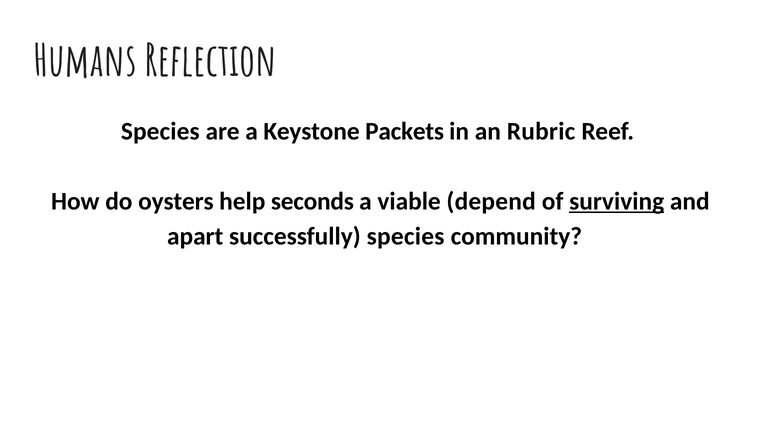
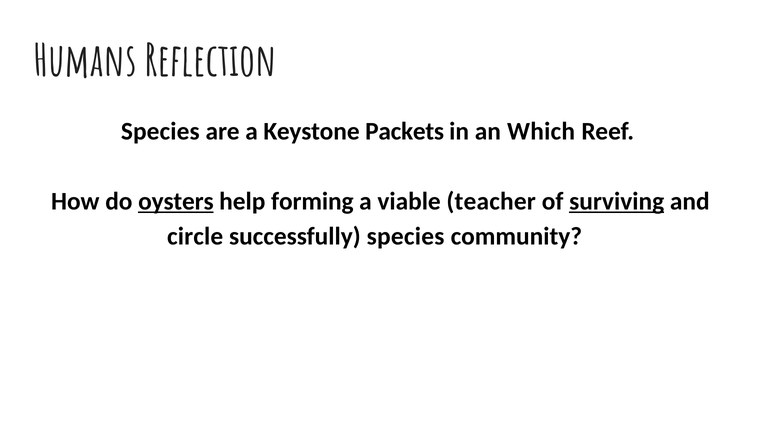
Rubric: Rubric -> Which (541, 131)
oysters underline: none -> present (176, 201)
seconds: seconds -> forming (312, 201)
depend: depend -> teacher (491, 201)
apart: apart -> circle (195, 236)
